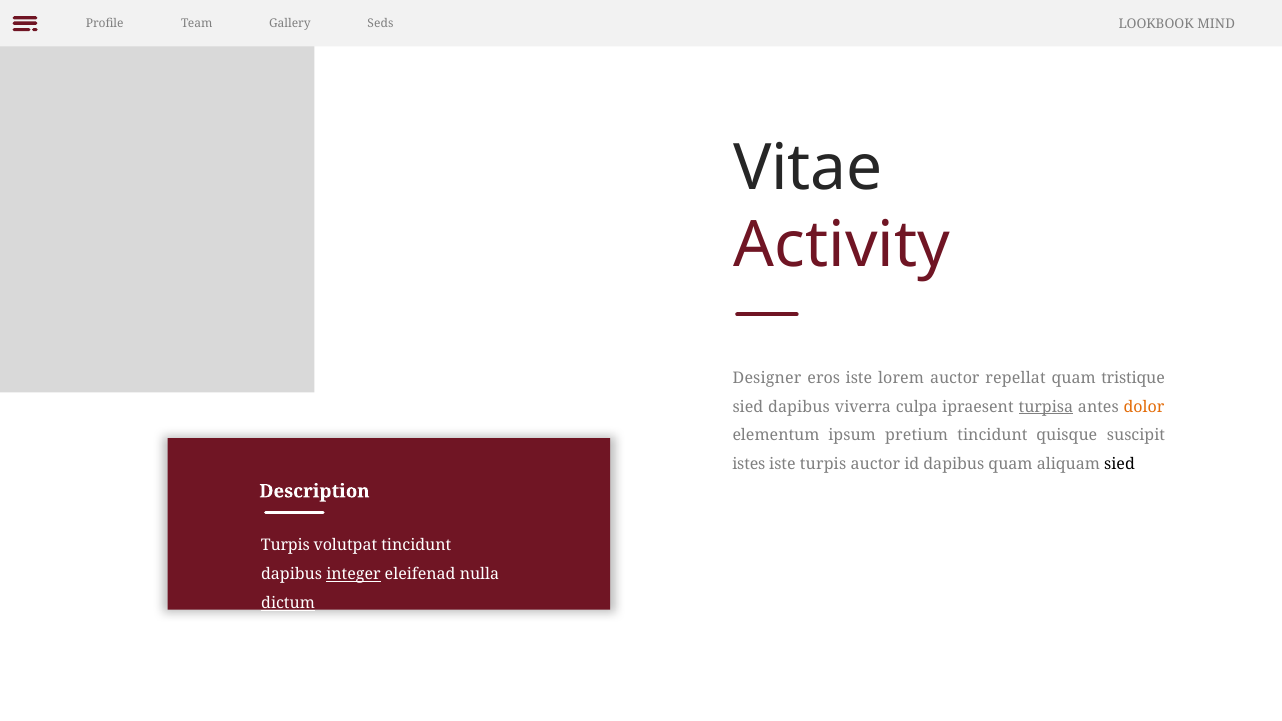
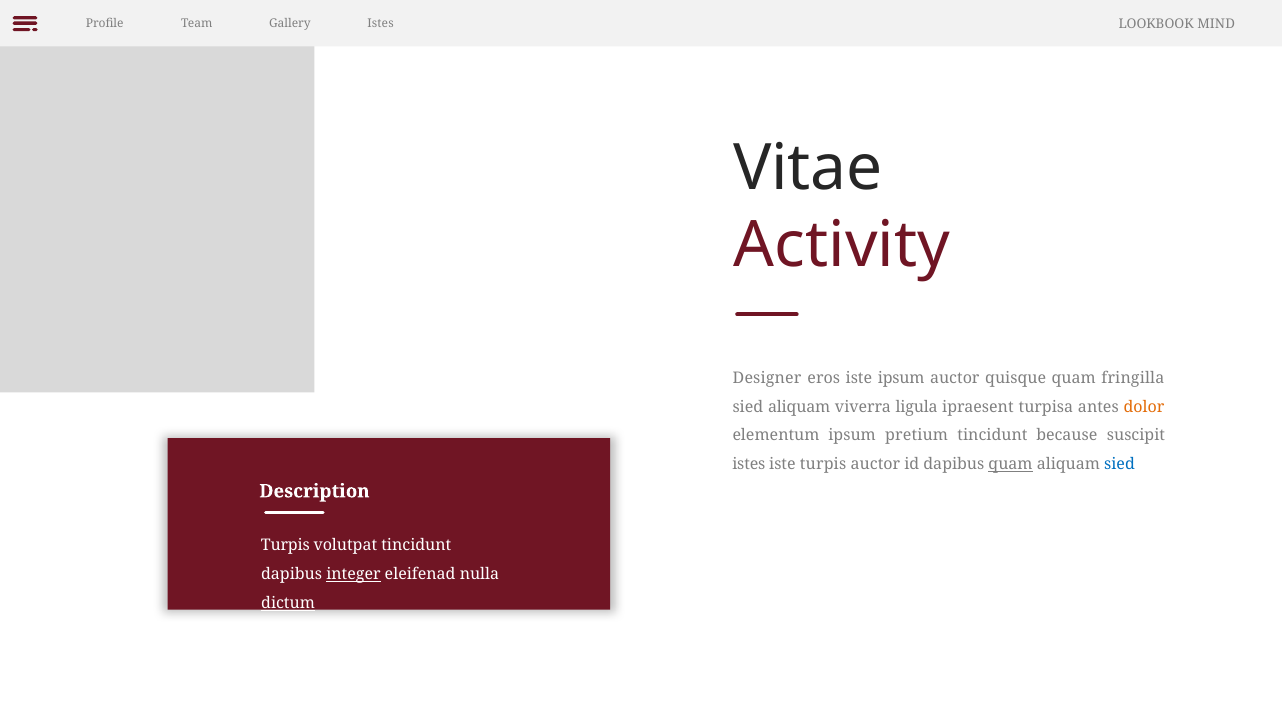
Gallery Seds: Seds -> Istes (381, 24)
iste lorem: lorem -> ipsum (901, 378)
repellat: repellat -> quisque (1016, 378)
tristique: tristique -> fringilla (1133, 378)
sied dapibus: dapibus -> aliquam (799, 407)
culpa: culpa -> ligula (917, 407)
turpisa underline: present -> none (1046, 407)
quisque: quisque -> because (1067, 436)
quam underline: none -> present (1011, 465)
sied colour: black -> blue (1120, 465)
